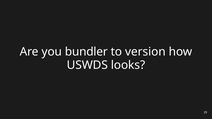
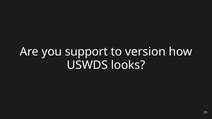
bundler: bundler -> support (86, 52)
